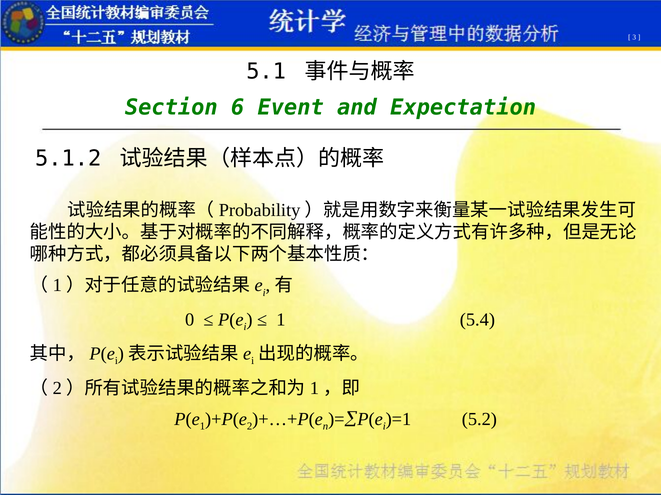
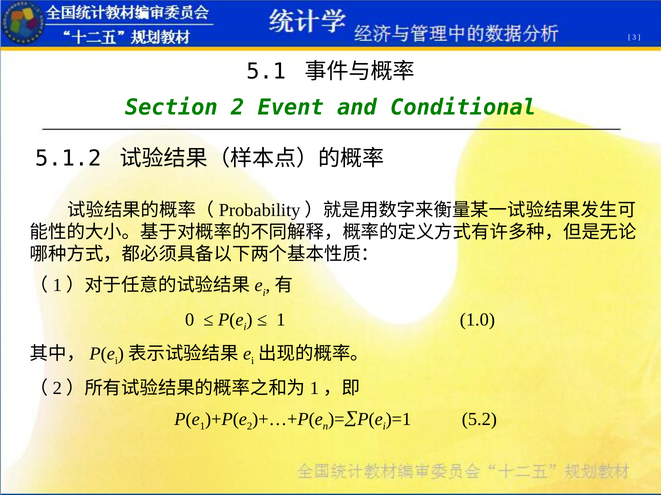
Section 6: 6 -> 2 (238, 108)
Expectation: Expectation -> Conditional (463, 108)
5.4: 5.4 -> 1.0 (477, 320)
